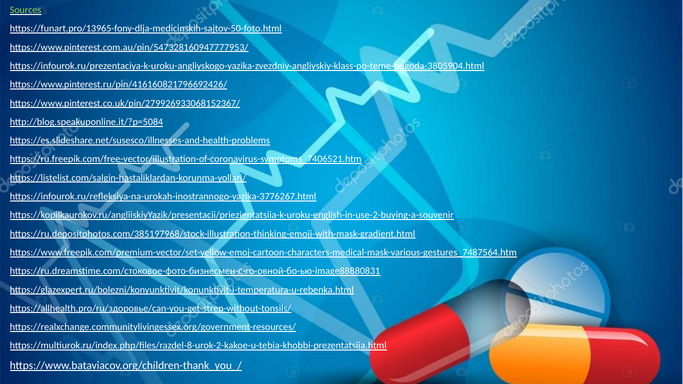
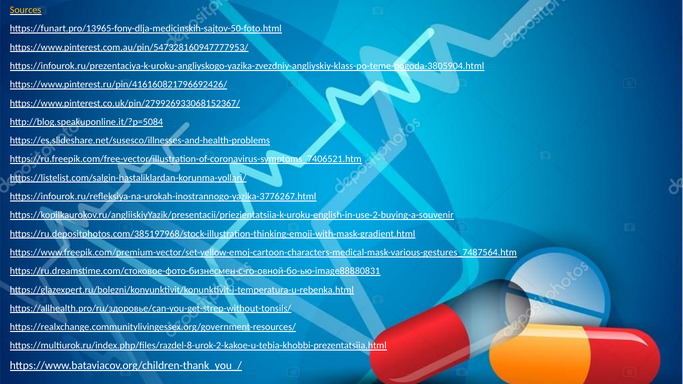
Sources colour: light green -> yellow (26, 10)
